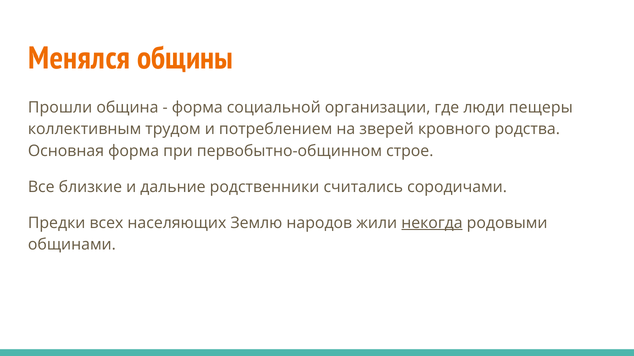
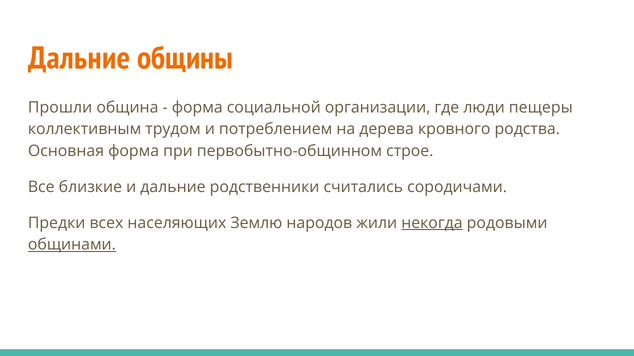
Менялся: Менялся -> Дальние (79, 58)
зверей: зверей -> дерева (387, 129)
общинами underline: none -> present (72, 245)
